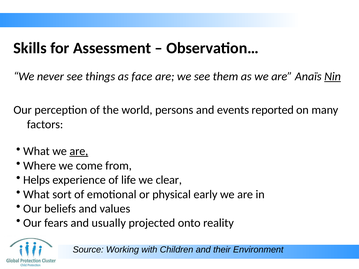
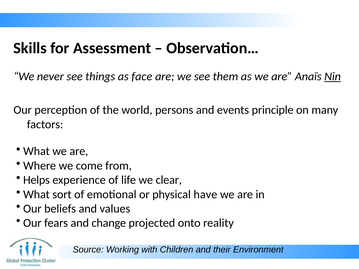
reported: reported -> principle (273, 110)
are underline: present -> none (79, 151)
early: early -> have (205, 194)
usually: usually -> change (109, 223)
